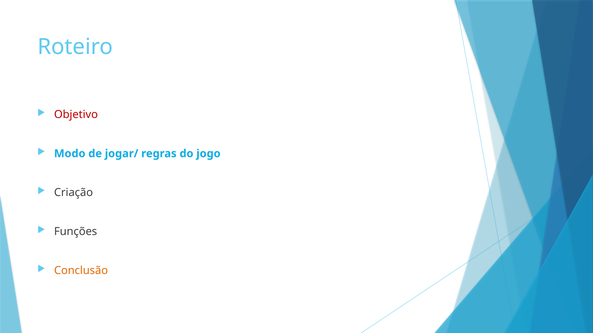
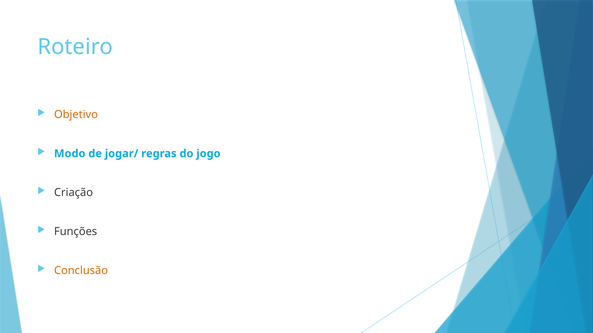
Objetivo colour: red -> orange (76, 115)
